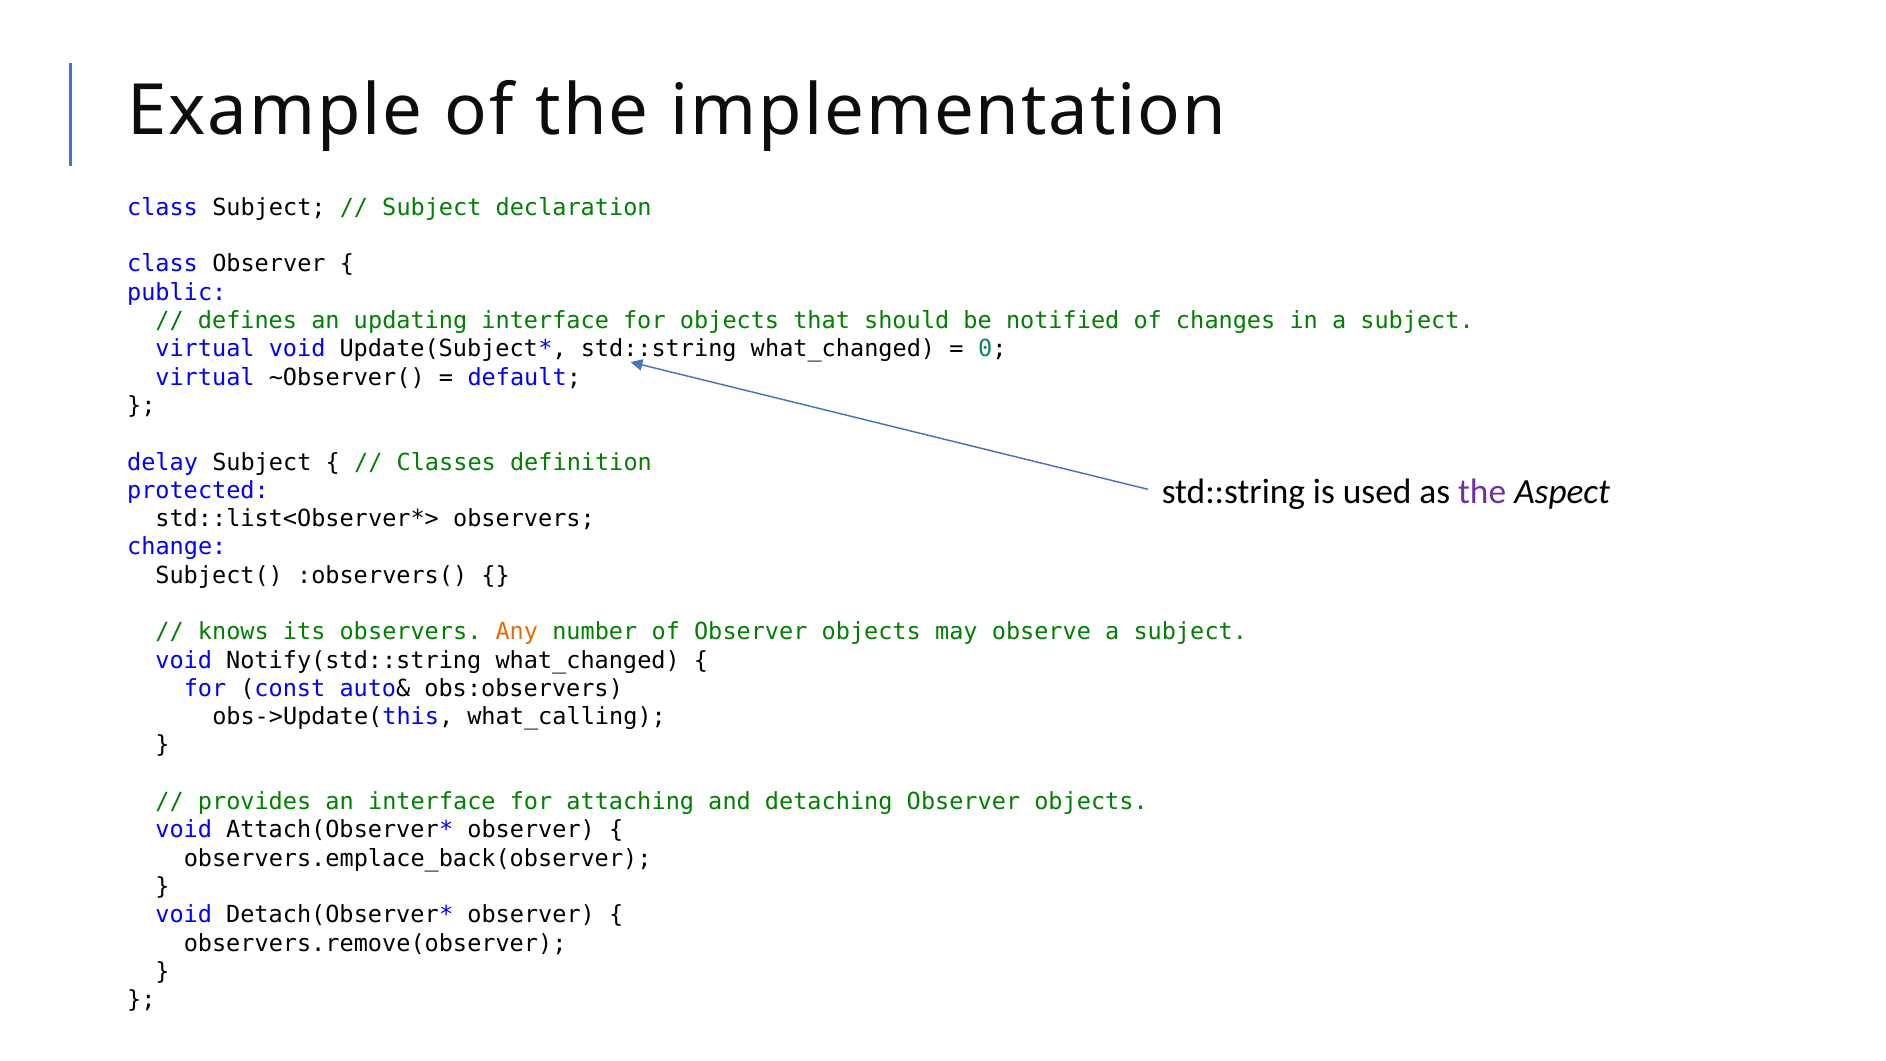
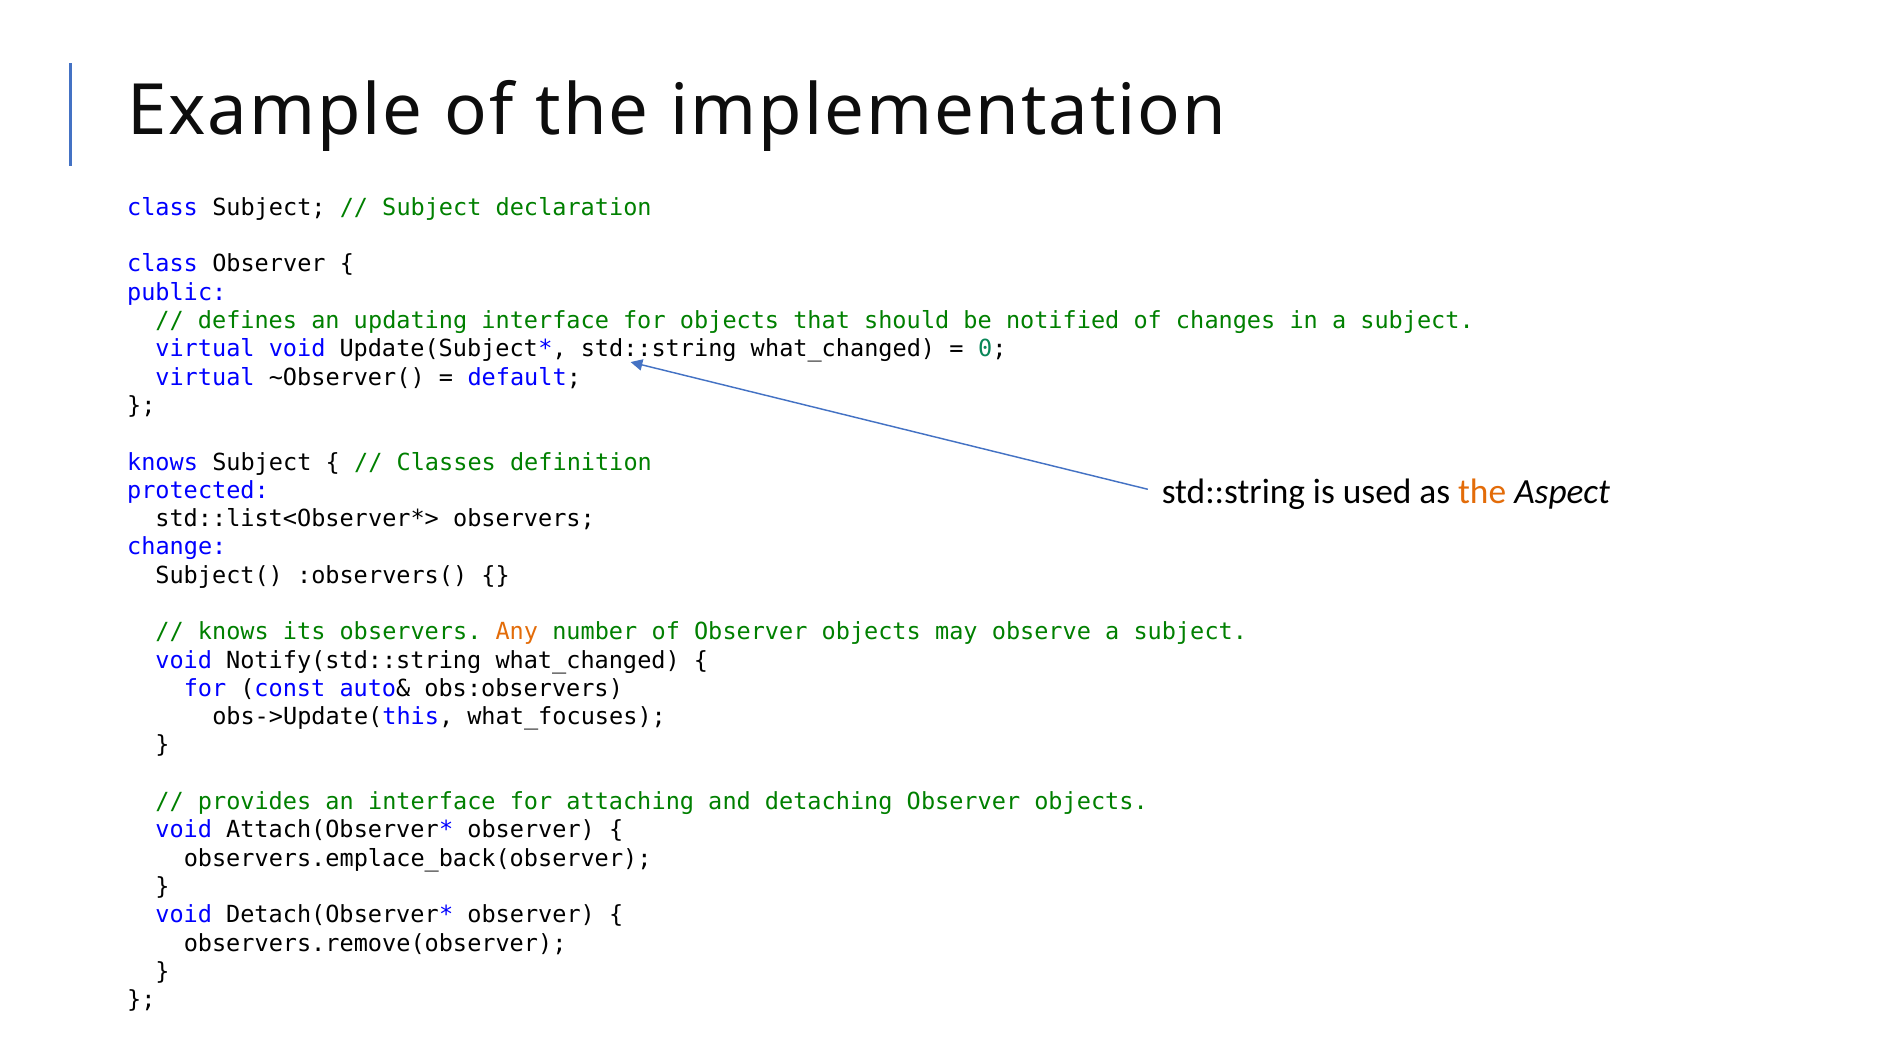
delay: delay -> knows (163, 462)
the colour: purple -> orange (1482, 492)
what_calling: what_calling -> what_focuses (567, 717)
